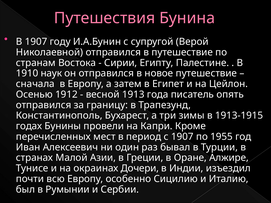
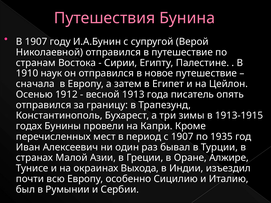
1955: 1955 -> 1935 (222, 137)
Дочери: Дочери -> Выхода (140, 169)
